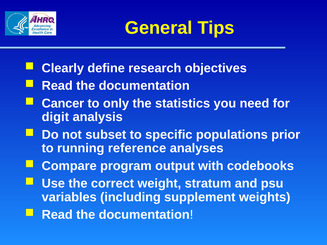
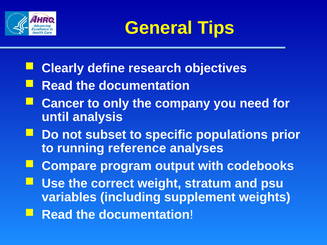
statistics: statistics -> company (183, 103)
digit: digit -> until (55, 117)
